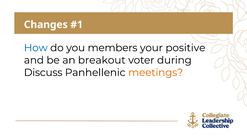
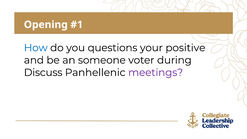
Changes: Changes -> Opening (46, 25)
members: members -> questions (113, 48)
breakout: breakout -> someone (102, 60)
meetings colour: orange -> purple (156, 72)
